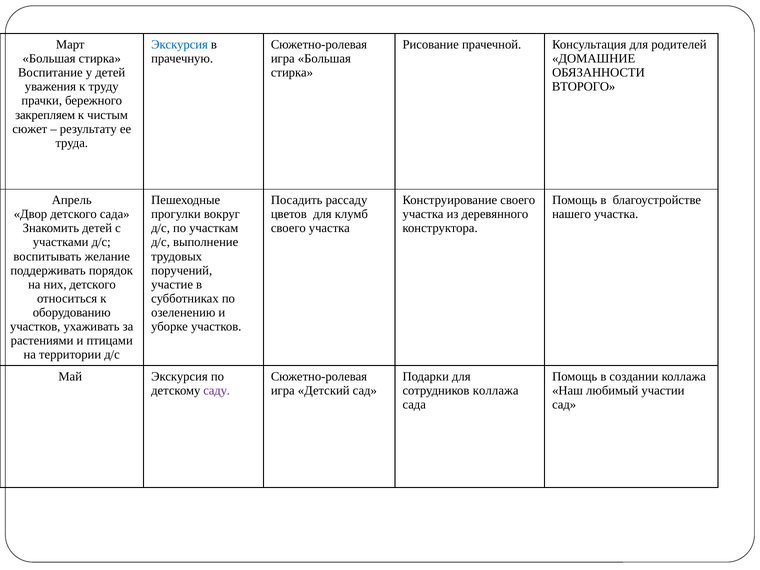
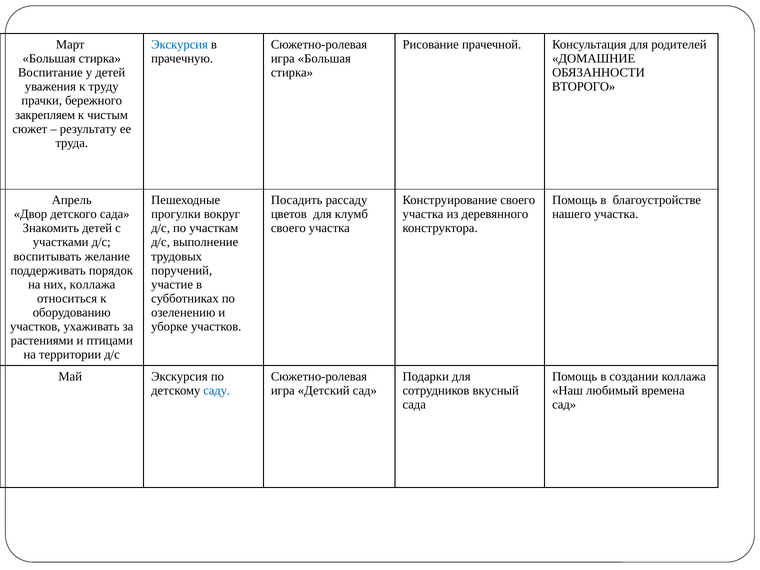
них детского: детского -> коллажа (93, 285)
саду colour: purple -> blue (217, 391)
сотрудников коллажа: коллажа -> вкусный (496, 391)
участии: участии -> времена (663, 391)
